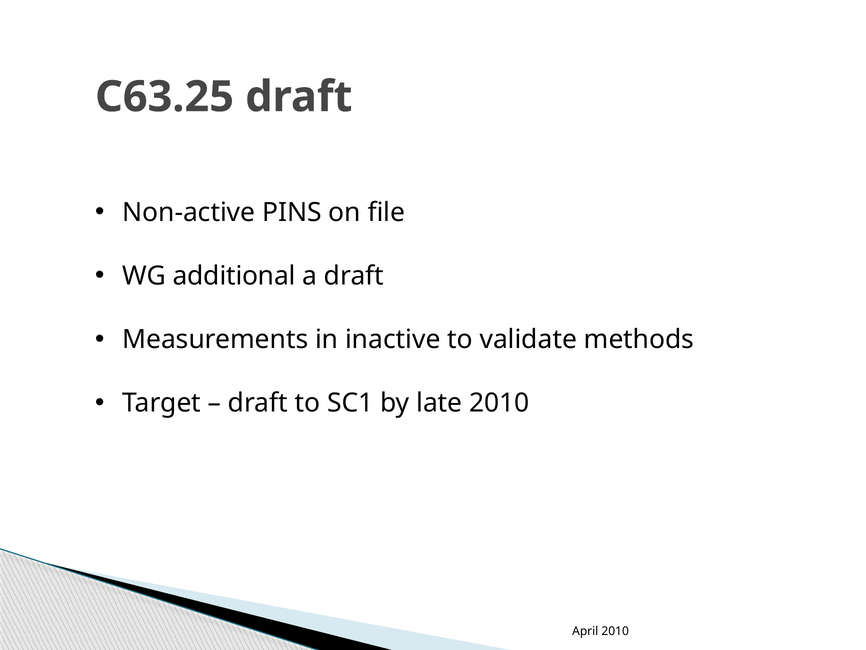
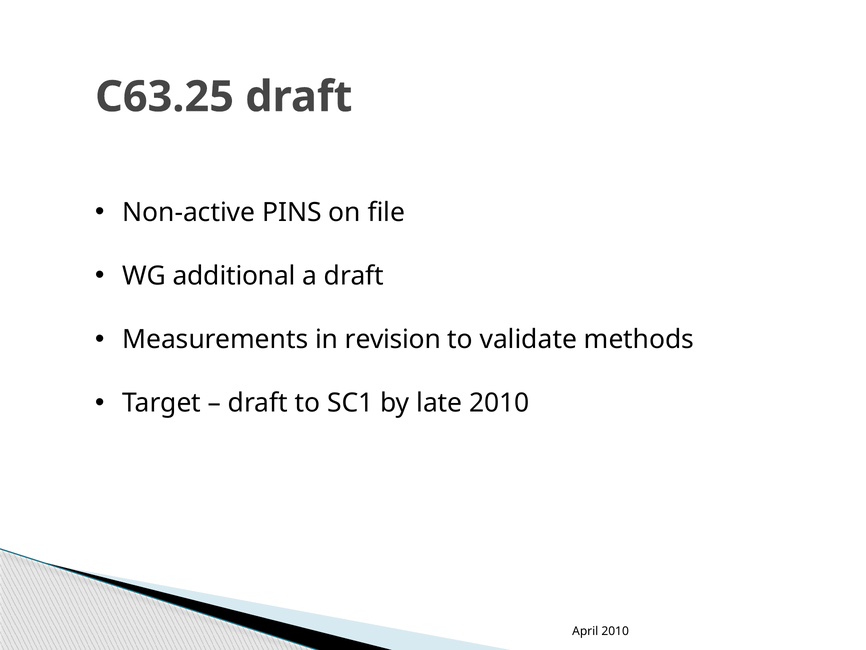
inactive: inactive -> revision (393, 339)
